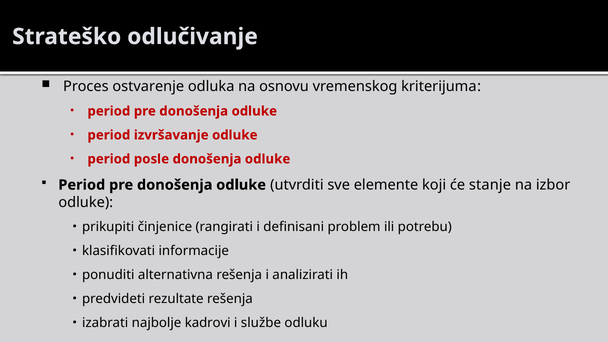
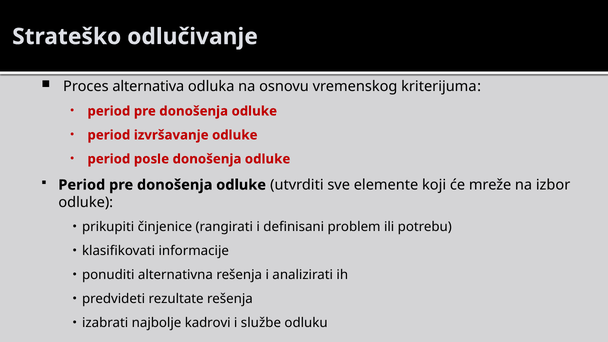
ostvarenje: ostvarenje -> alternativa (148, 87)
stanje: stanje -> mreže (490, 185)
